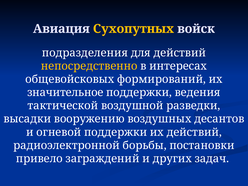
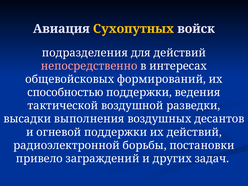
непосредственно colour: yellow -> pink (89, 66)
значительное: значительное -> способностью (65, 92)
вооружению: вооружению -> выполнения (89, 119)
